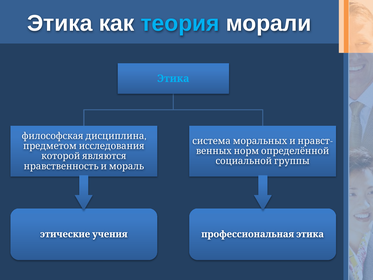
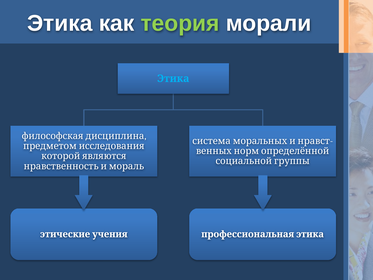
теория colour: light blue -> light green (180, 23)
